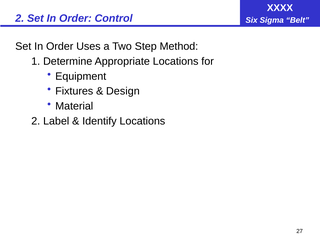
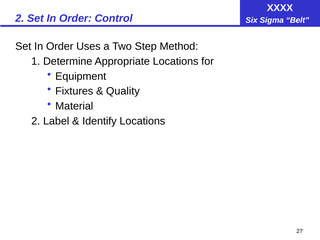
Design: Design -> Quality (123, 91)
